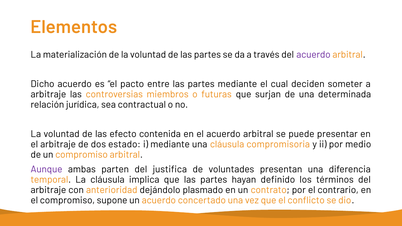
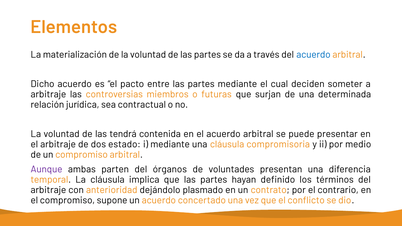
acuerdo colour: purple -> blue (313, 55)
efecto: efecto -> tendrá (123, 134)
justifica: justifica -> órganos (170, 169)
